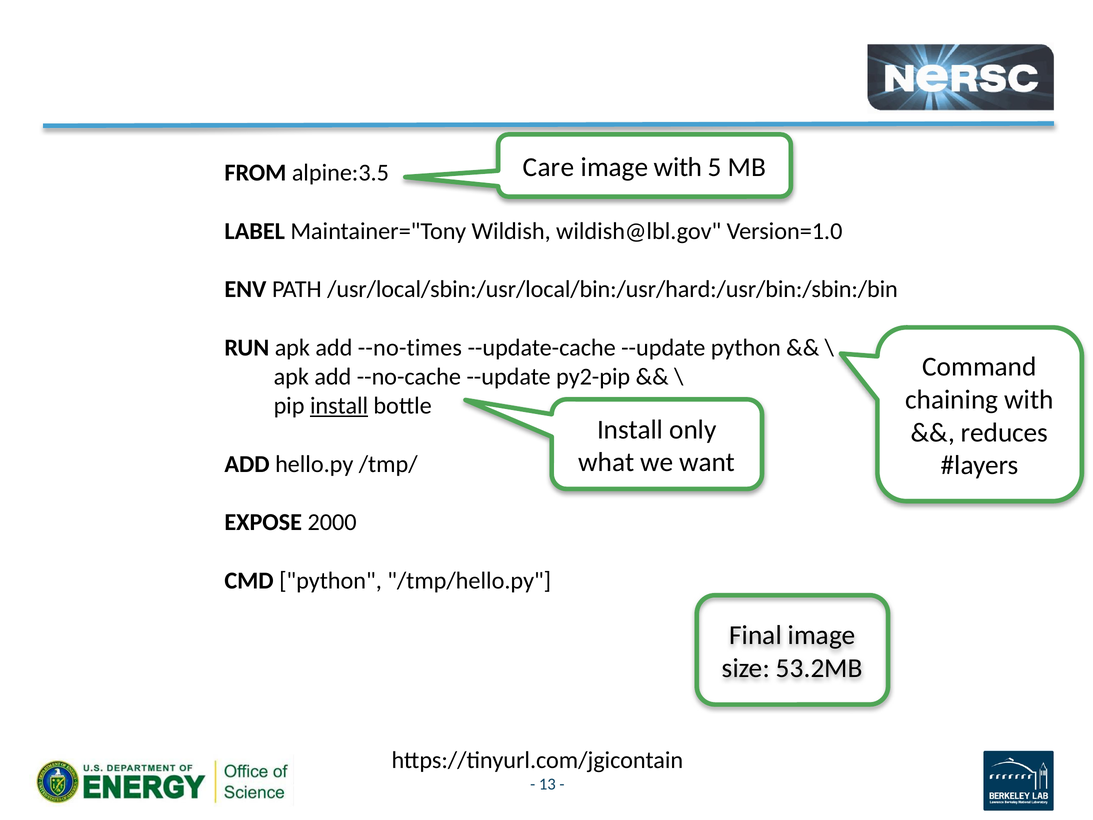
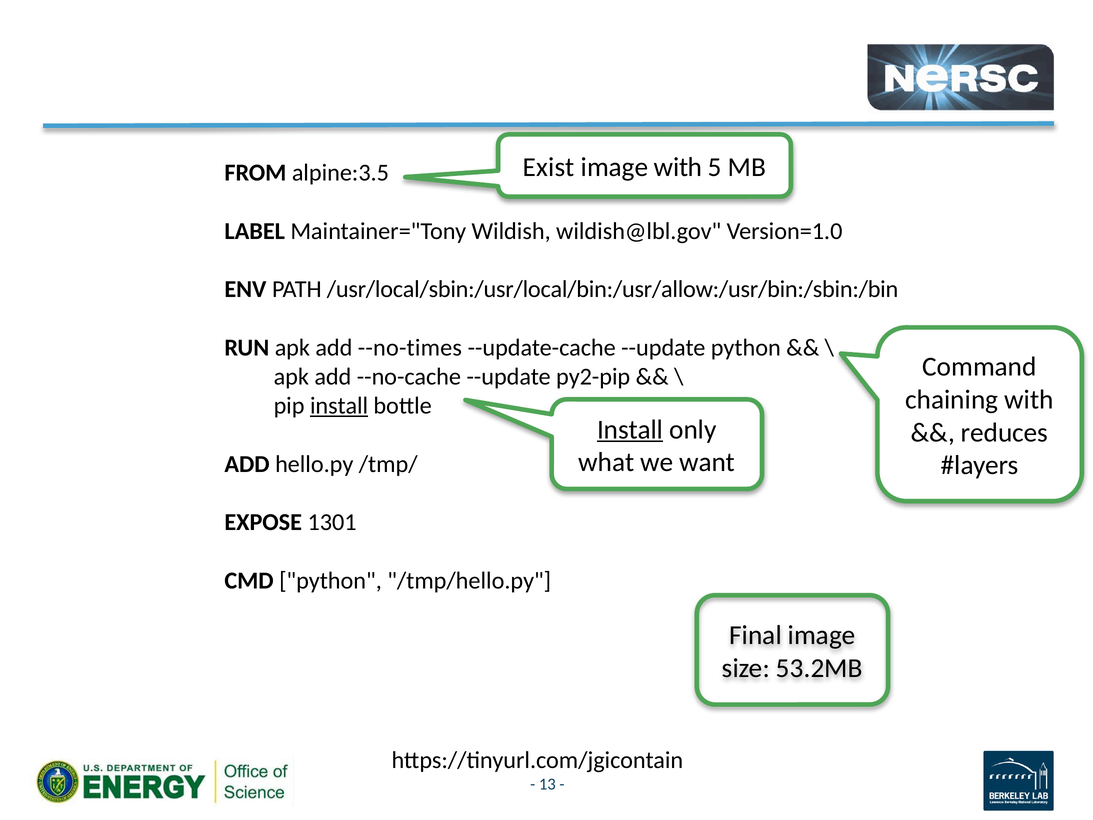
Care: Care -> Exist (549, 167)
/usr/local/sbin:/usr/local/bin:/usr/hard:/usr/bin:/sbin:/bin: /usr/local/sbin:/usr/local/bin:/usr/hard:/usr/bin:/sbin:/bin -> /usr/local/sbin:/usr/local/bin:/usr/allow:/usr/bin:/sbin:/bin (613, 289)
Install underline: none -> present (630, 430)
2000: 2000 -> 1301 (332, 522)
